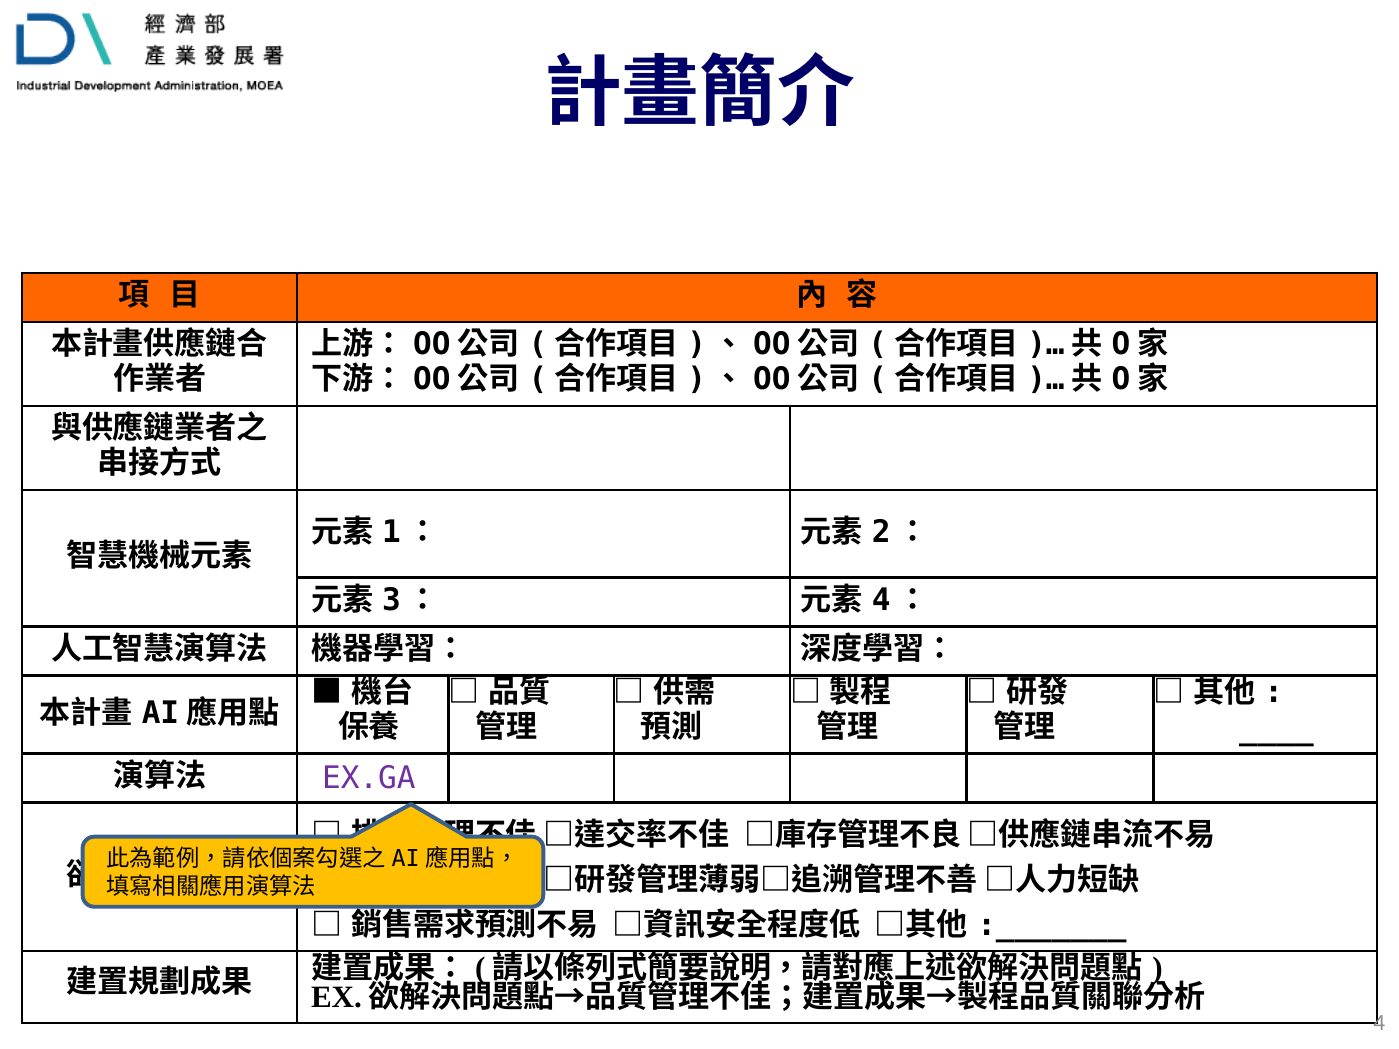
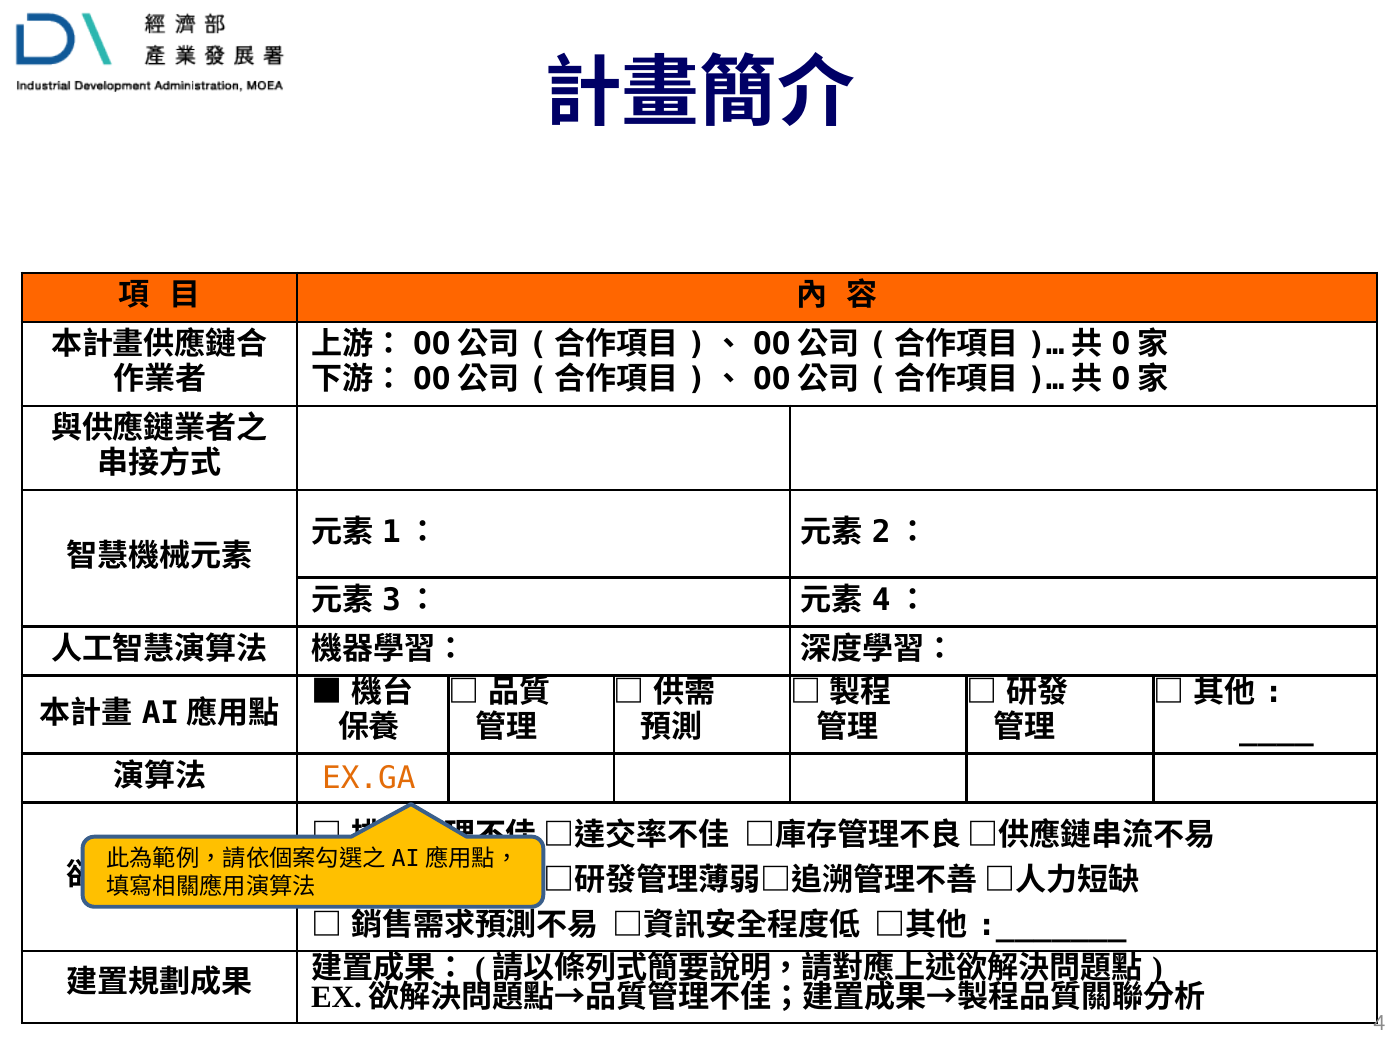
EX.GA colour: purple -> orange (369, 778)
